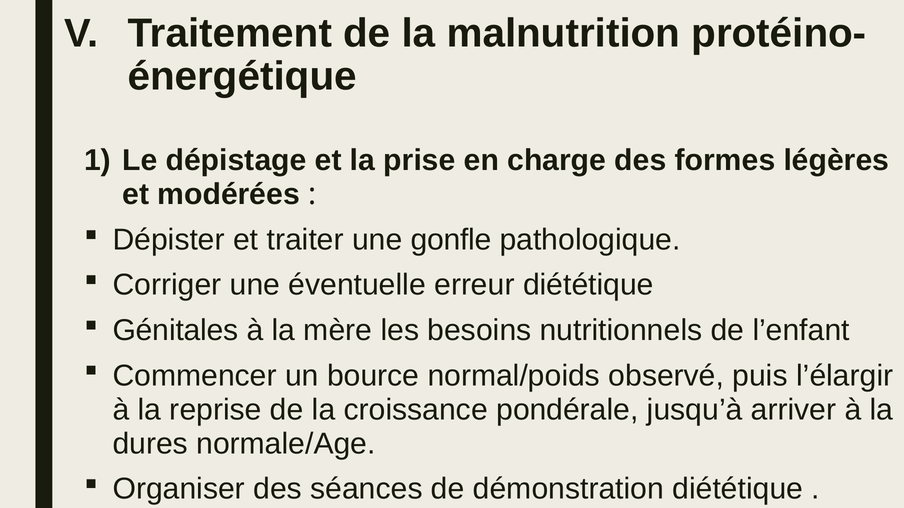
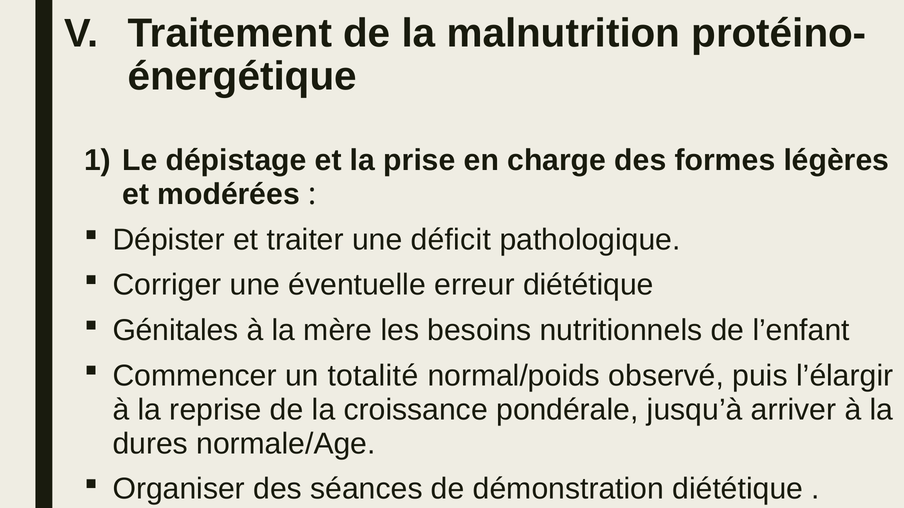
gonfle: gonfle -> déficit (451, 240)
bource: bource -> totalité (373, 376)
